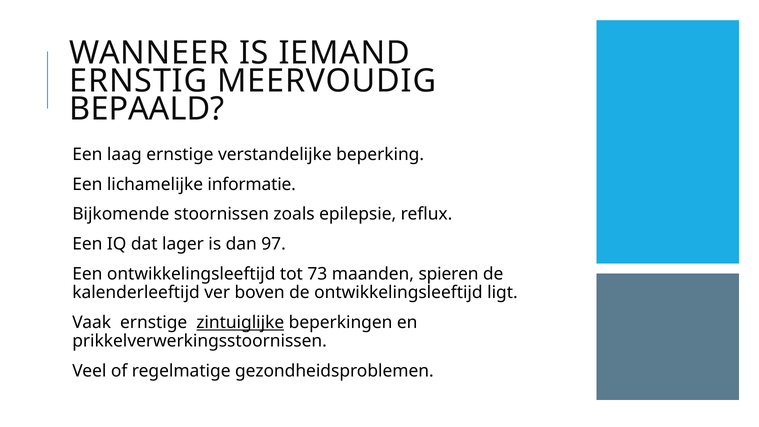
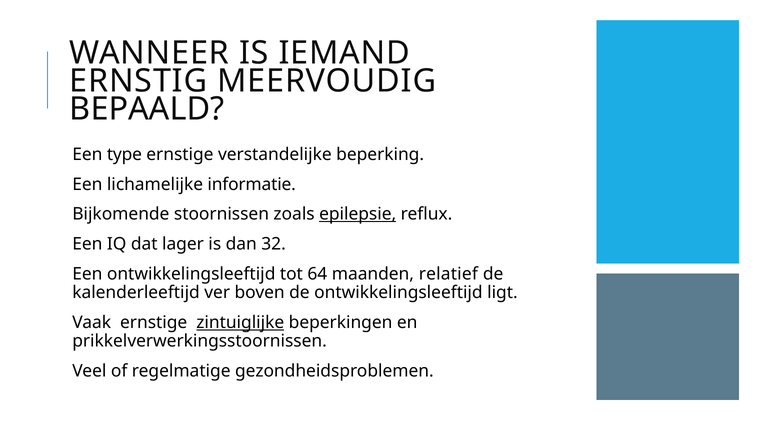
laag: laag -> type (124, 154)
epilepsie underline: none -> present (358, 214)
97: 97 -> 32 (274, 244)
73: 73 -> 64 (317, 274)
spieren: spieren -> relatief (448, 274)
